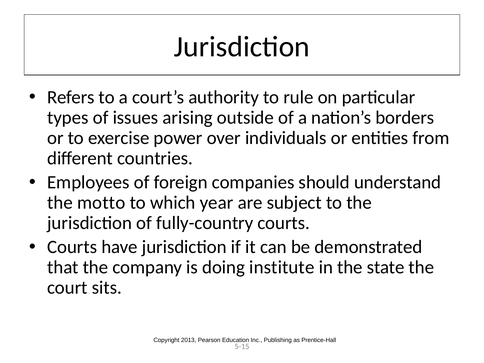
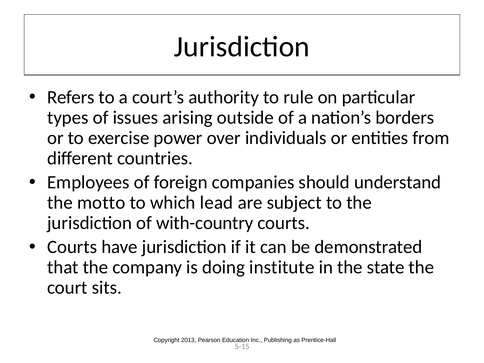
year: year -> lead (217, 203)
fully-country: fully-country -> with-country (205, 223)
